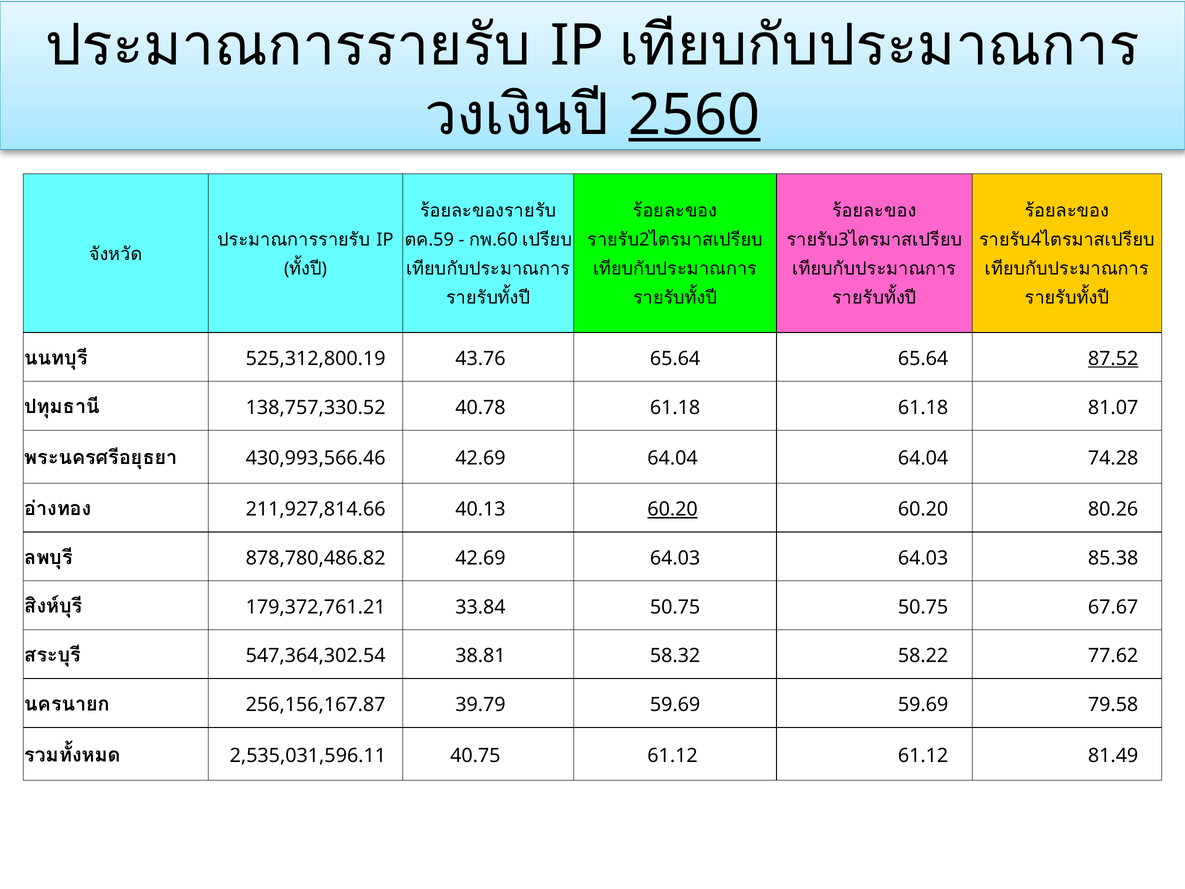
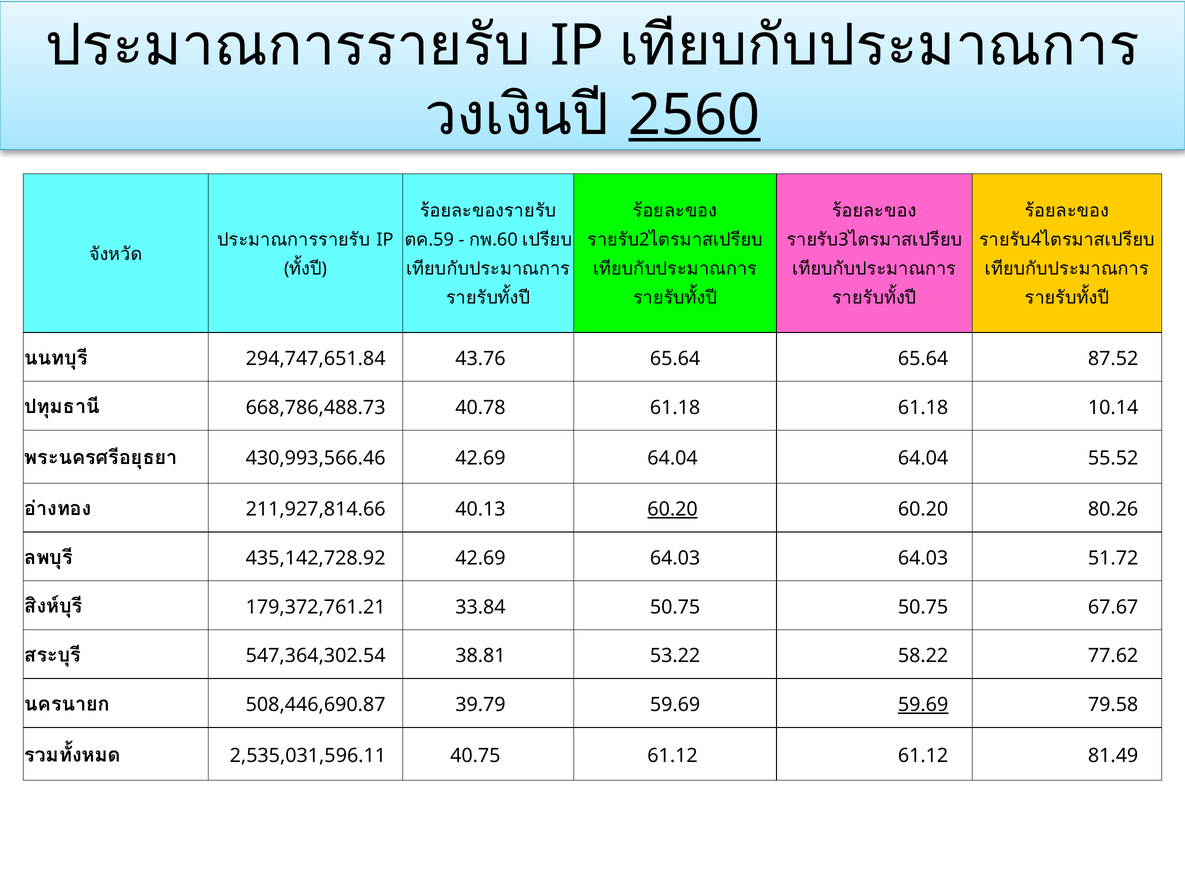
525,312,800.19: 525,312,800.19 -> 294,747,651.84 (316, 359)
87.52 underline: present -> none (1113, 359)
138,757,330.52: 138,757,330.52 -> 668,786,488.73 (316, 407)
81.07: 81.07 -> 10.14 (1113, 407)
74.28: 74.28 -> 55.52 (1113, 458)
878,780,486.82: 878,780,486.82 -> 435,142,728.92 (316, 558)
85.38: 85.38 -> 51.72 (1113, 558)
58.32: 58.32 -> 53.22 (675, 656)
256,156,167.87: 256,156,167.87 -> 508,446,690.87 (316, 705)
59.69 underline: none -> present (923, 705)
